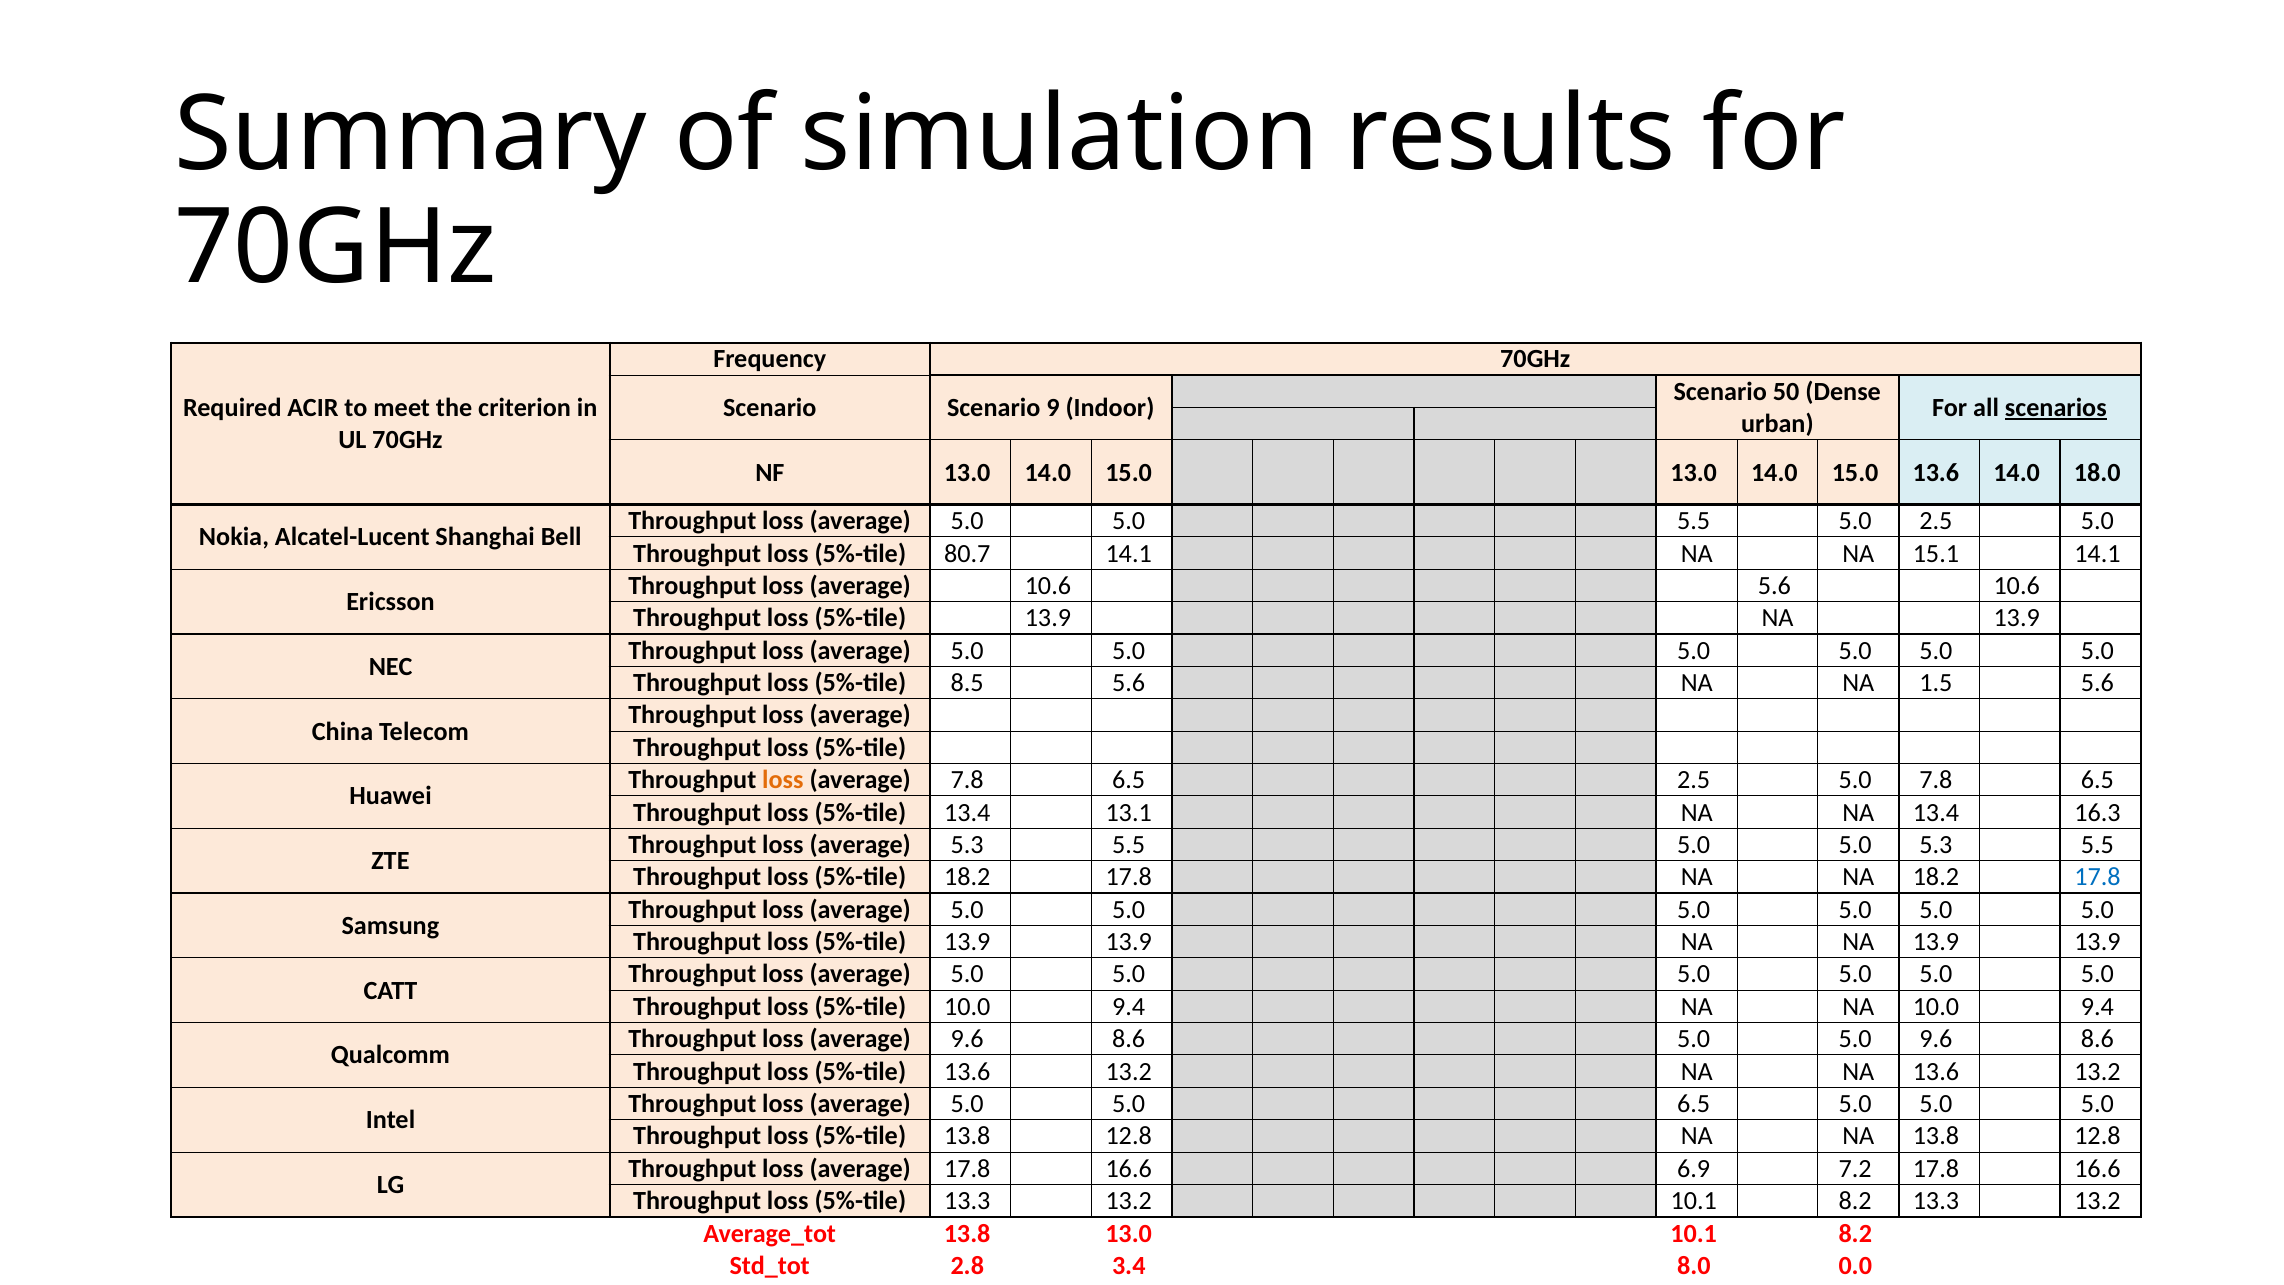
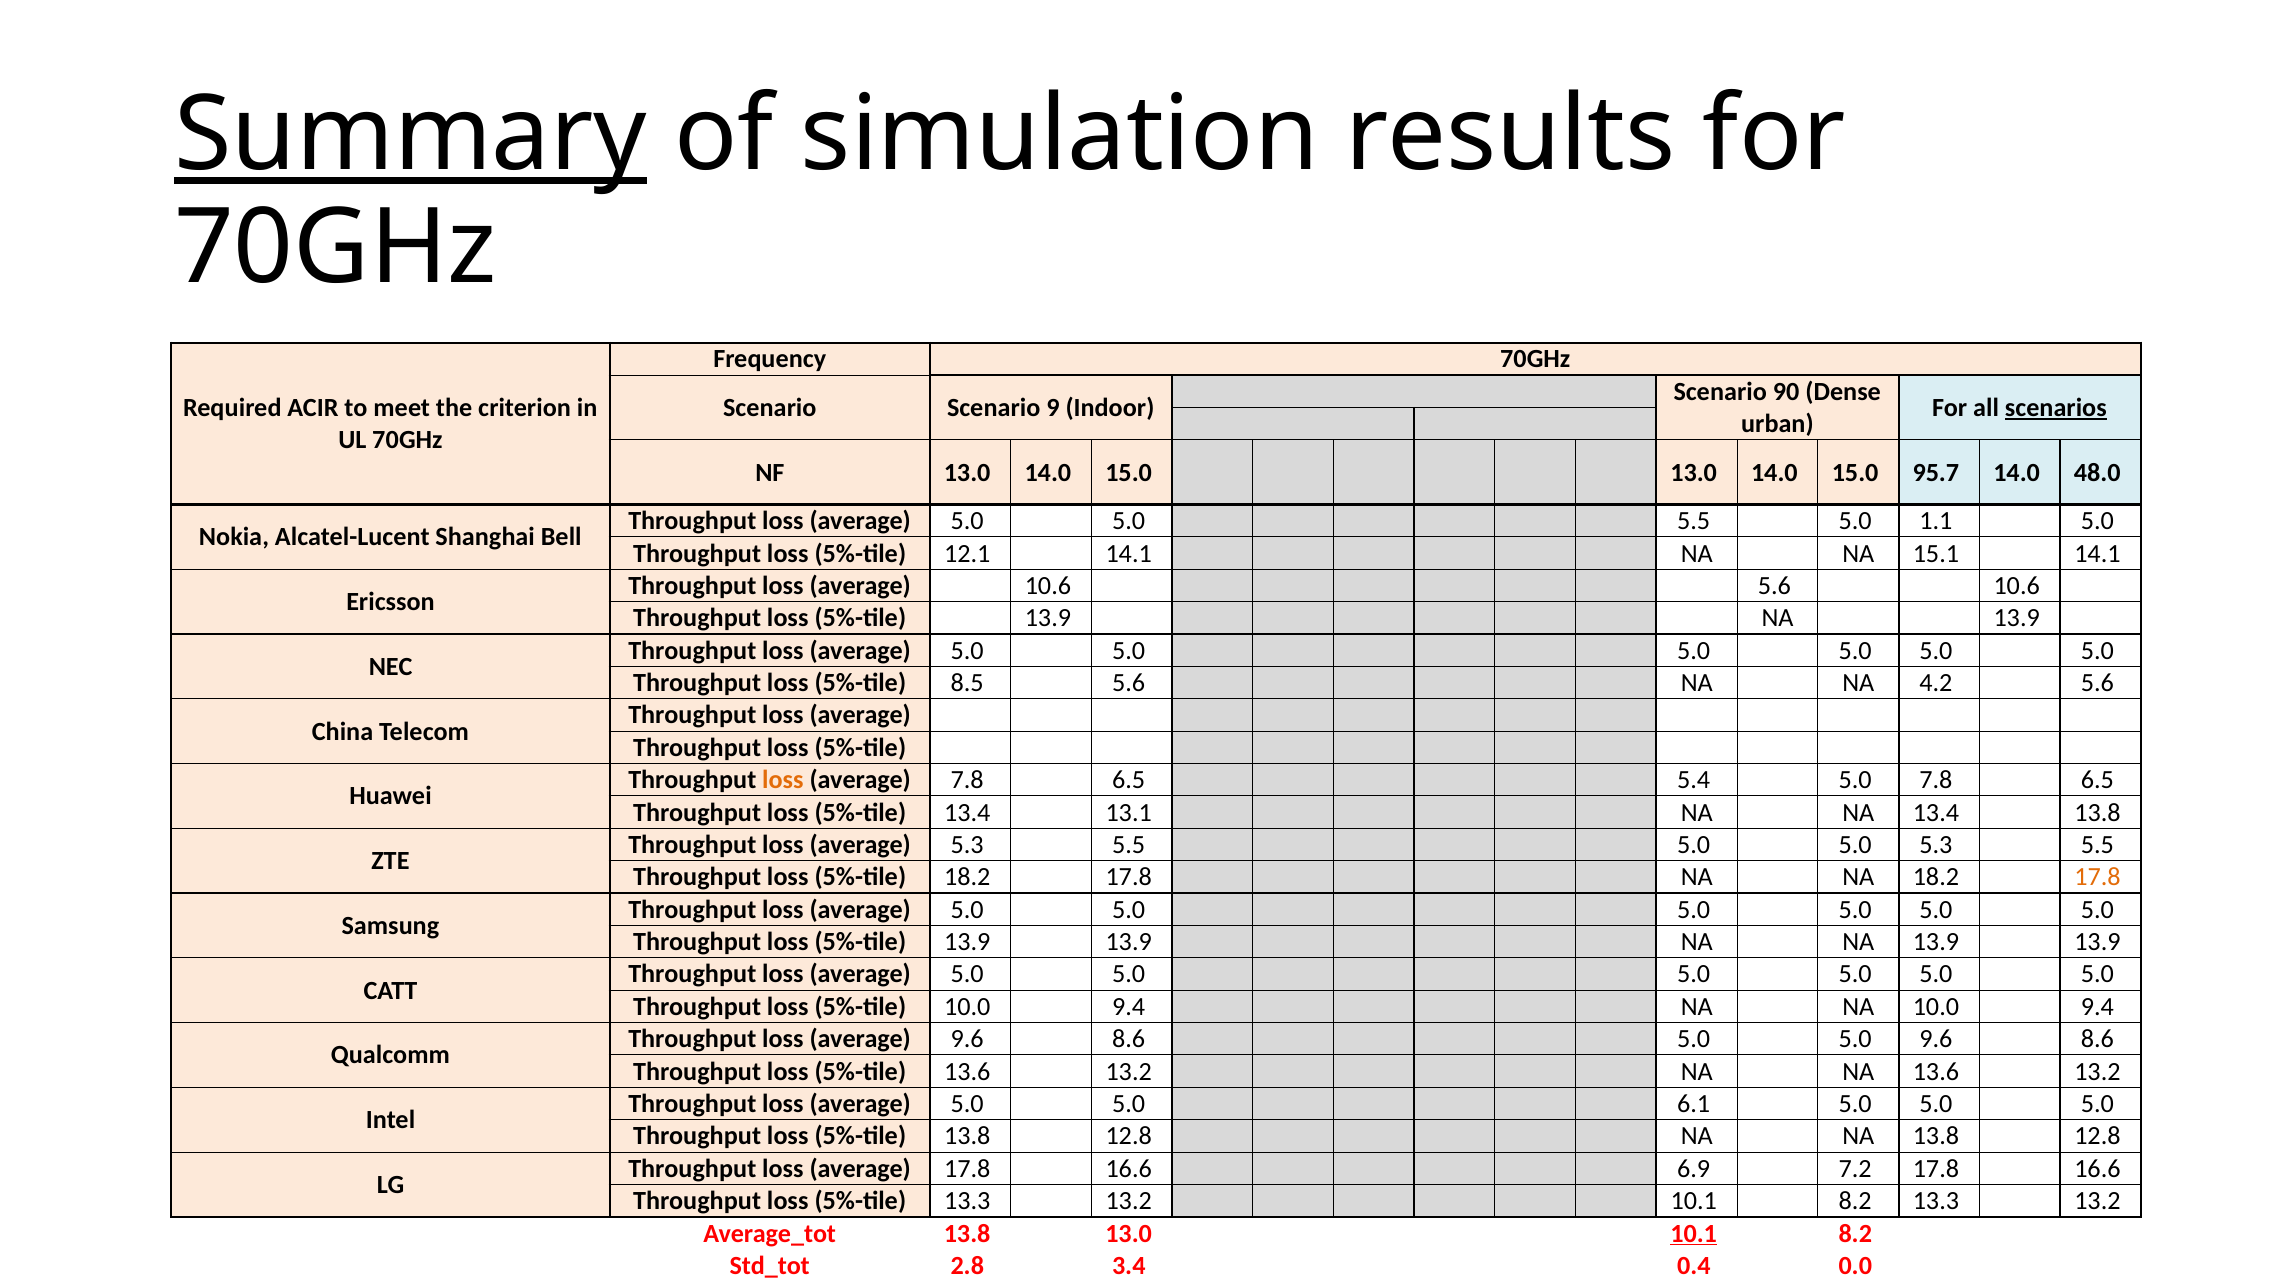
Summary underline: none -> present (411, 135)
50: 50 -> 90 (1786, 392)
15.0 13.6: 13.6 -> 95.7 (1936, 472)
18.0: 18.0 -> 48.0 (2097, 472)
5.0 2.5: 2.5 -> 1.1 (1936, 521)
80.7: 80.7 -> 12.1 (967, 553)
1.5: 1.5 -> 4.2 (1936, 683)
6.5 2.5: 2.5 -> 5.4 (1694, 780)
13.4 16.3: 16.3 -> 13.8 (2097, 812)
17.8 colour: blue -> orange (2097, 877)
5.0 6.5: 6.5 -> 6.1 (1694, 1104)
10.1 underline: none -> present (1694, 1233)
8.0: 8.0 -> 0.4 (1694, 1266)
